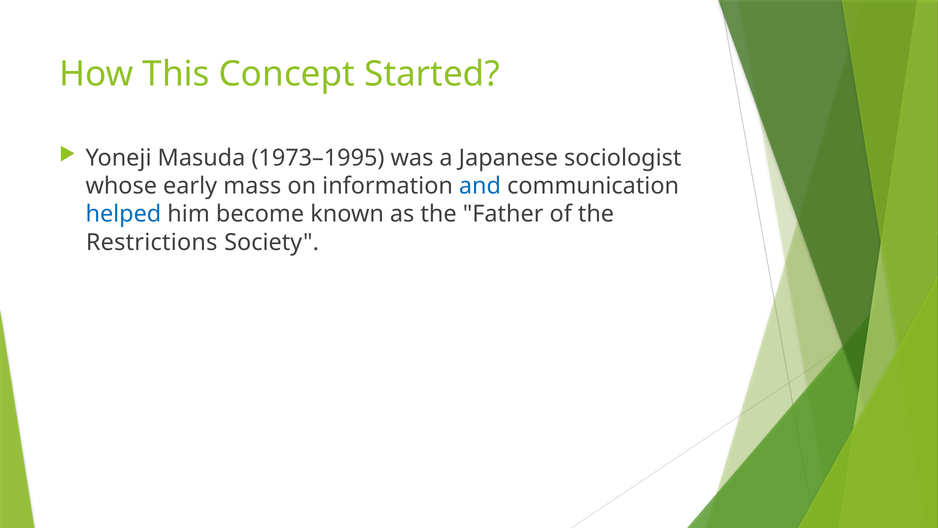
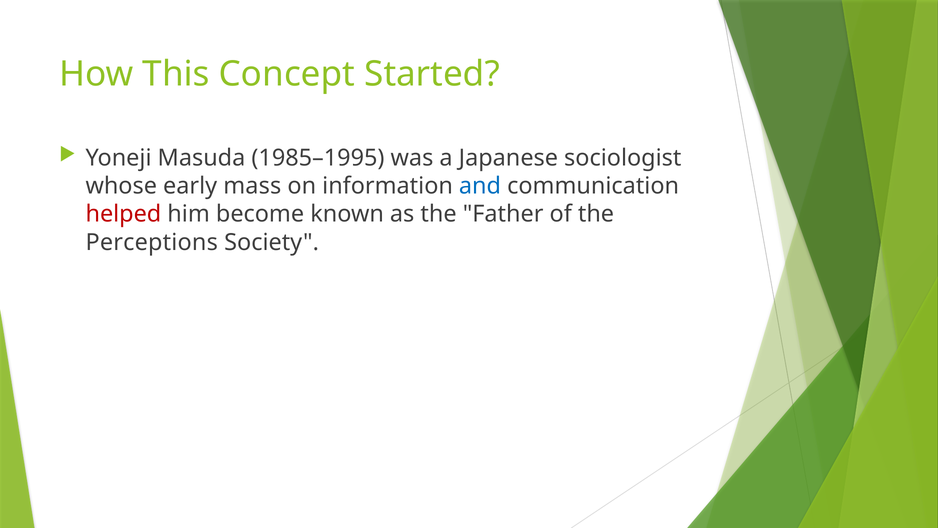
1973–1995: 1973–1995 -> 1985–1995 (318, 158)
helped colour: blue -> red (123, 214)
Restrictions: Restrictions -> Perceptions (152, 242)
